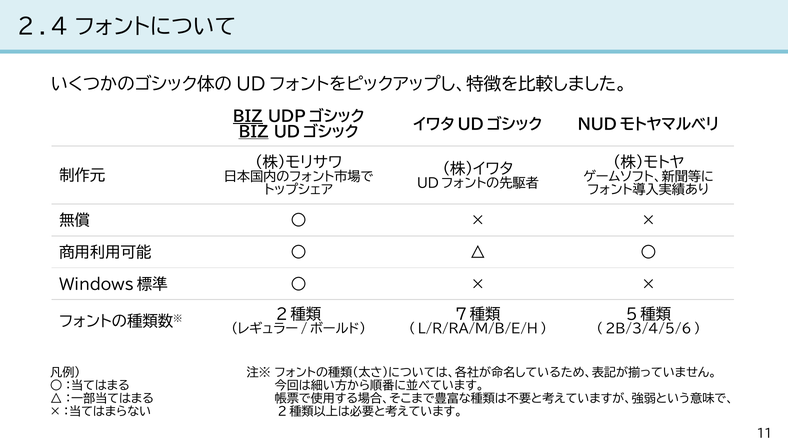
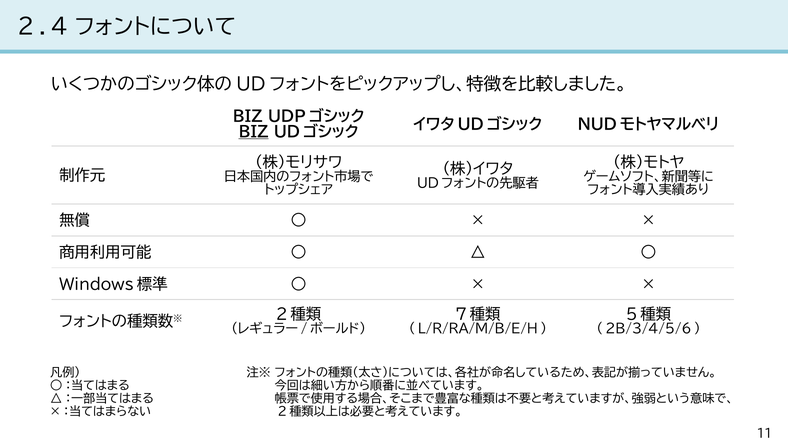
BIZ underline: present -> none (248, 117)
